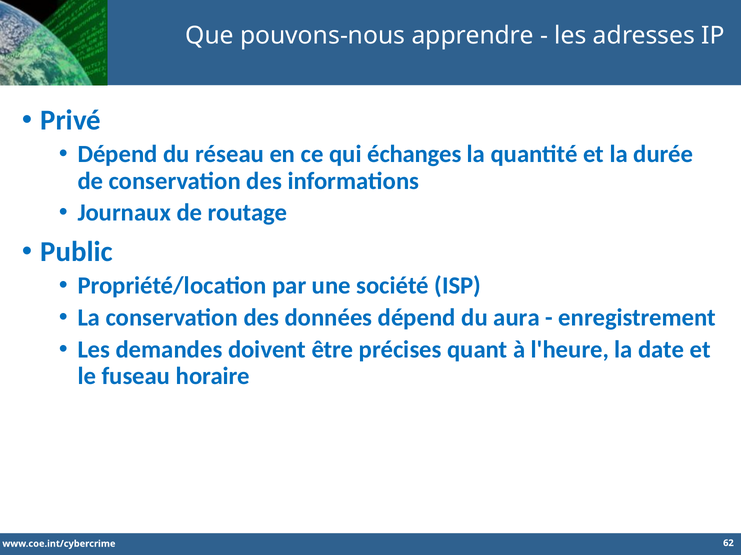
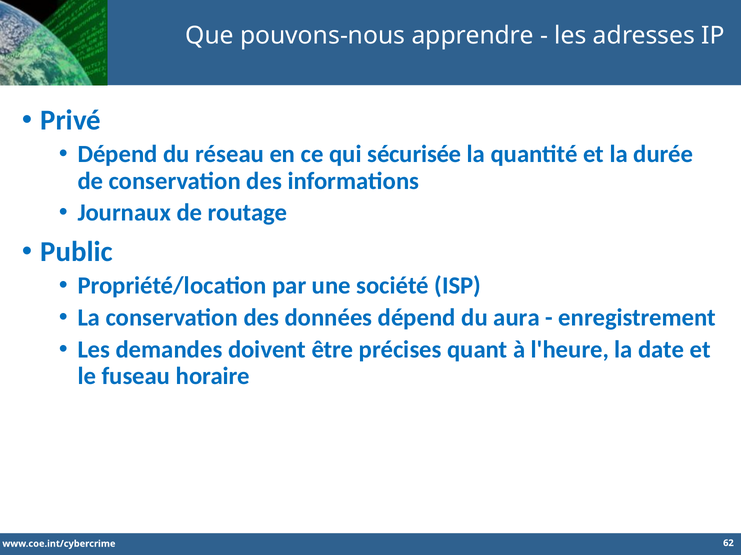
échanges: échanges -> sécurisée (414, 155)
